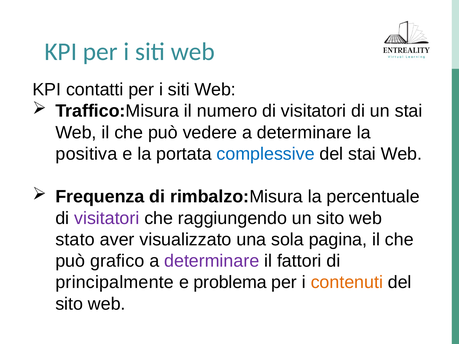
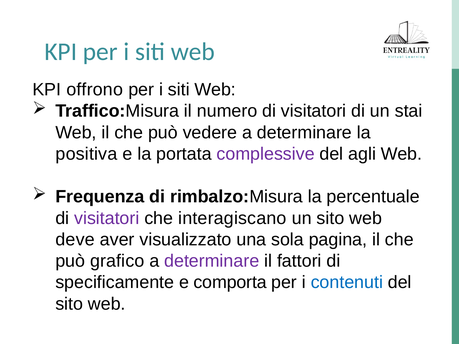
contatti: contatti -> offrono (95, 90)
complessive colour: blue -> purple (266, 154)
del stai: stai -> agli (362, 154)
raggiungendo: raggiungendo -> interagiscano (232, 218)
stato: stato -> deve (75, 240)
principalmente: principalmente -> specificamente (115, 283)
problema: problema -> comporta (230, 283)
contenuti colour: orange -> blue (347, 283)
